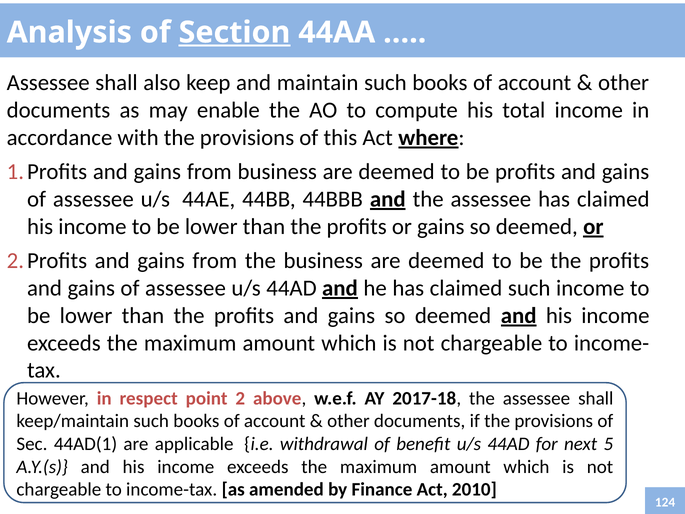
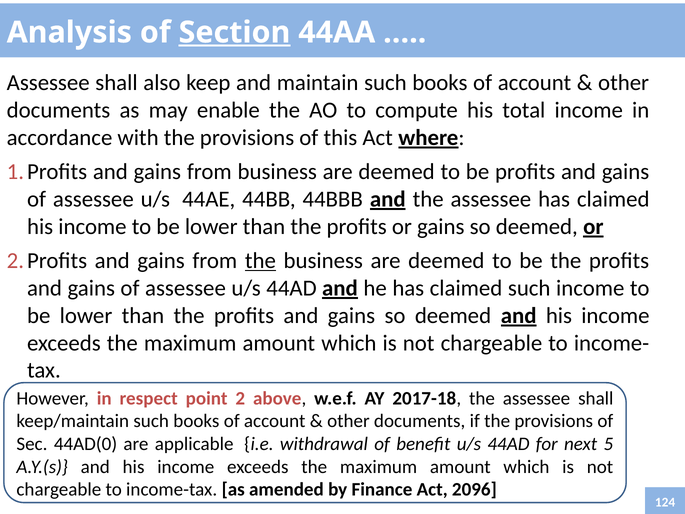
the underline: none -> present (260, 261)
44AD(1: 44AD(1 -> 44AD(0 (86, 444)
2010: 2010 -> 2096 (474, 489)
